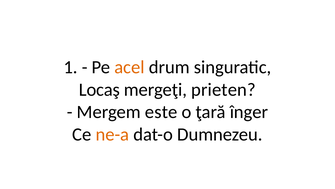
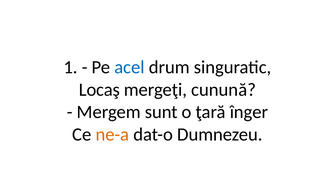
acel colour: orange -> blue (129, 67)
prieten: prieten -> cunună (224, 89)
este: este -> sunt (161, 112)
